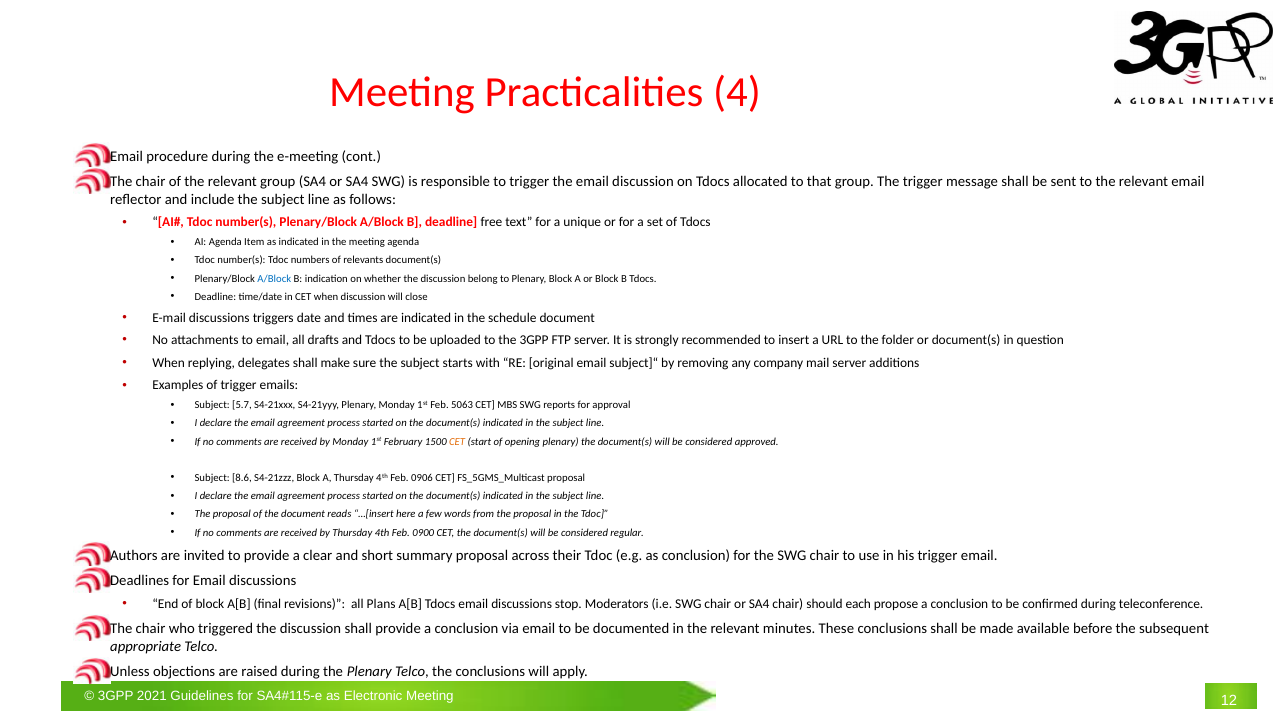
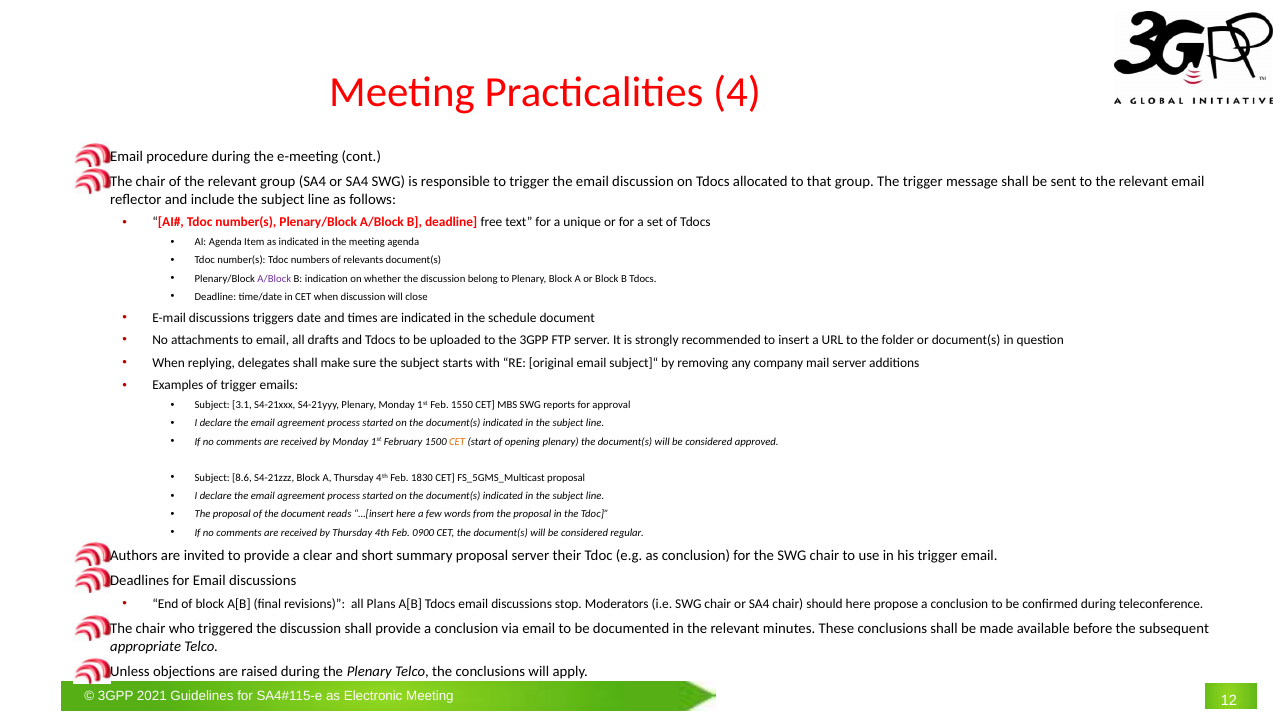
A/Block colour: blue -> purple (274, 279)
5.7: 5.7 -> 3.1 (242, 405)
5063: 5063 -> 1550 (462, 405)
0906: 0906 -> 1830 (422, 478)
proposal across: across -> server (530, 556)
should each: each -> here (858, 604)
